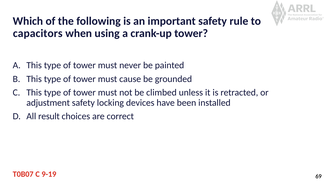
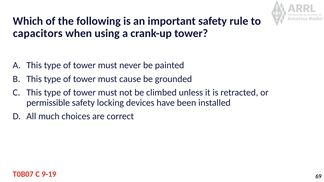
adjustment: adjustment -> permissible (48, 103)
result: result -> much (49, 116)
